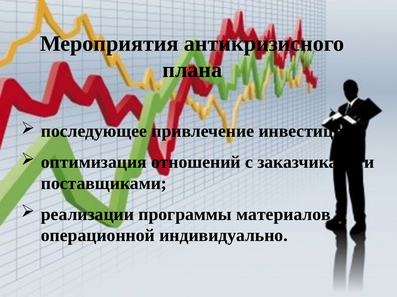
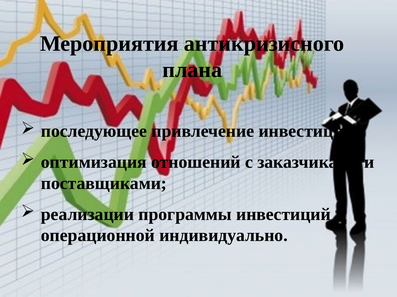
программы материалов: материалов -> инвестиций (283, 215)
